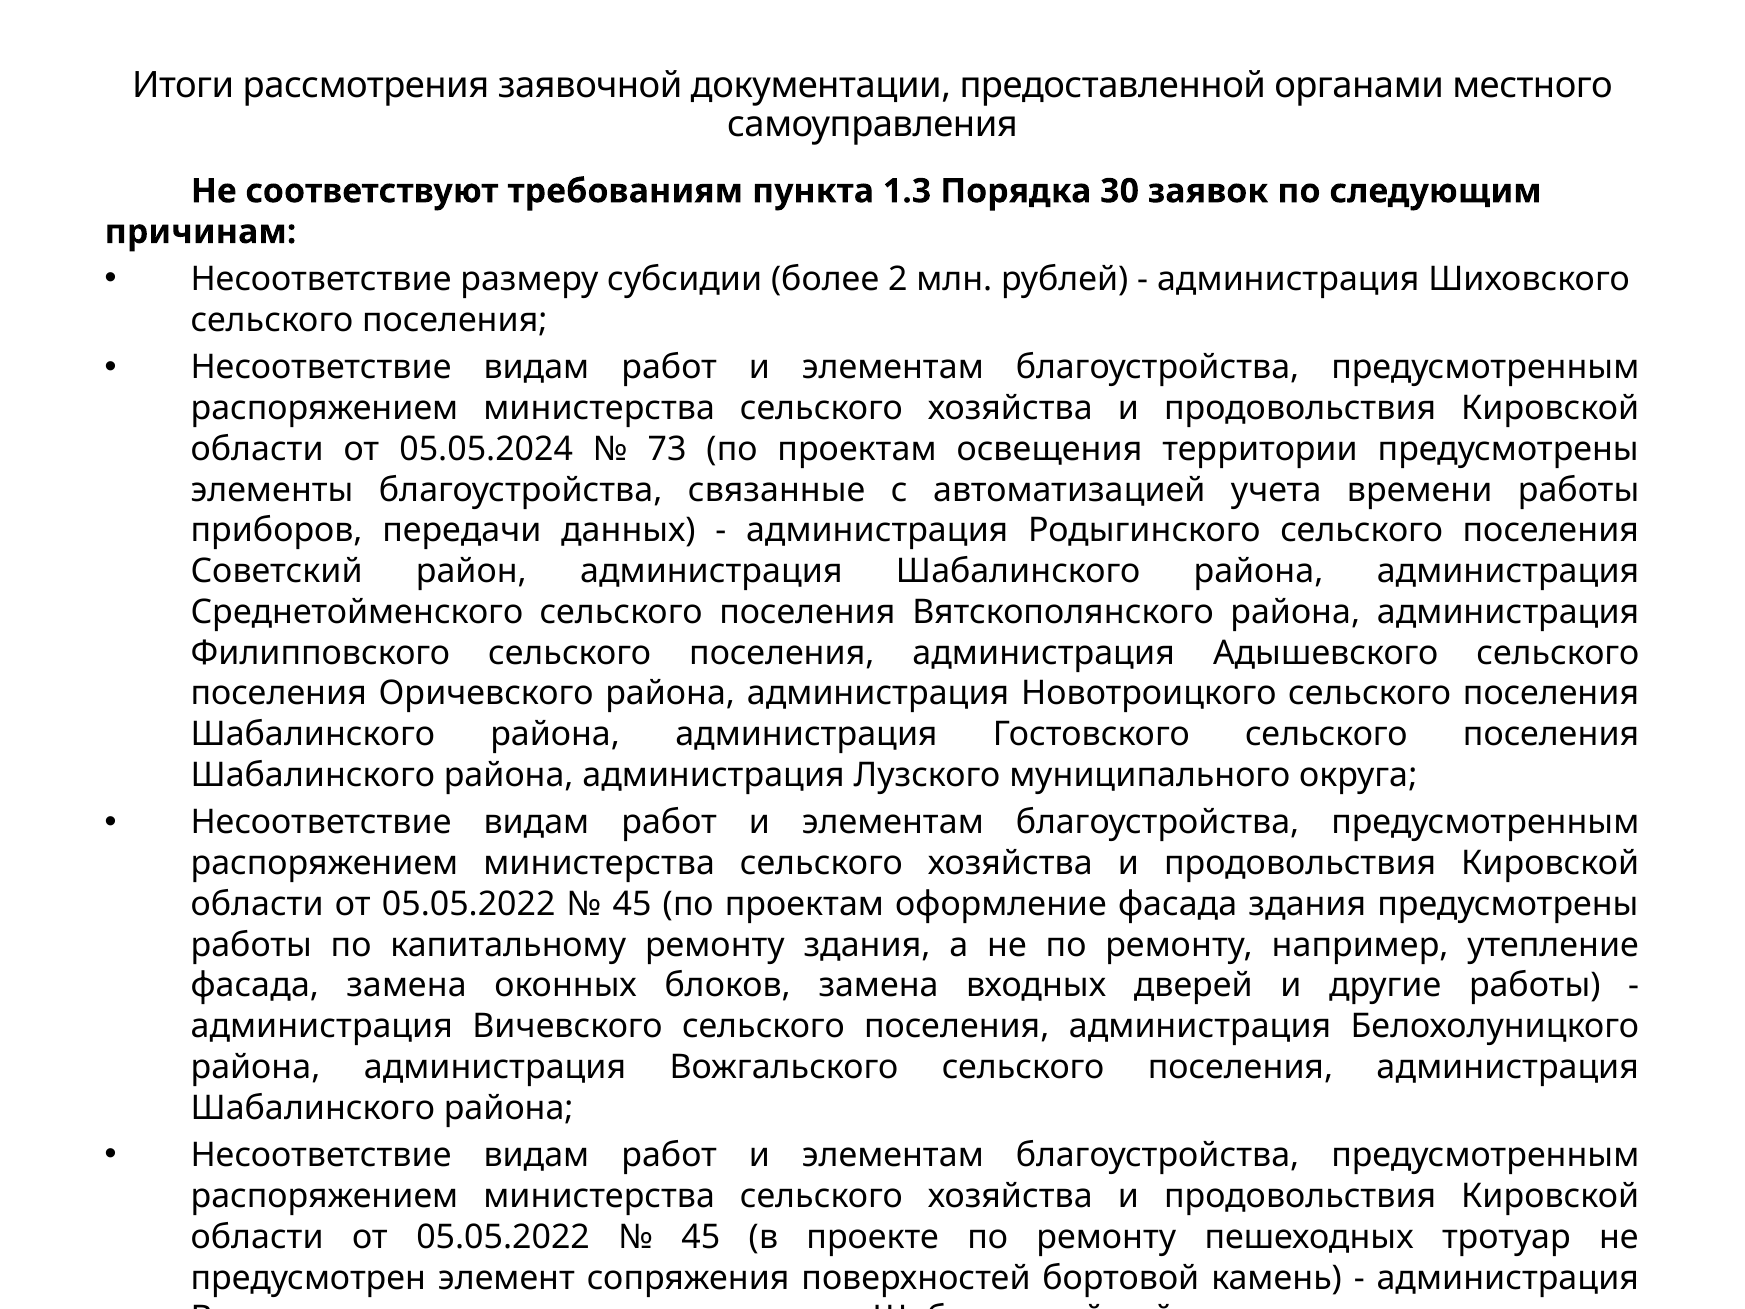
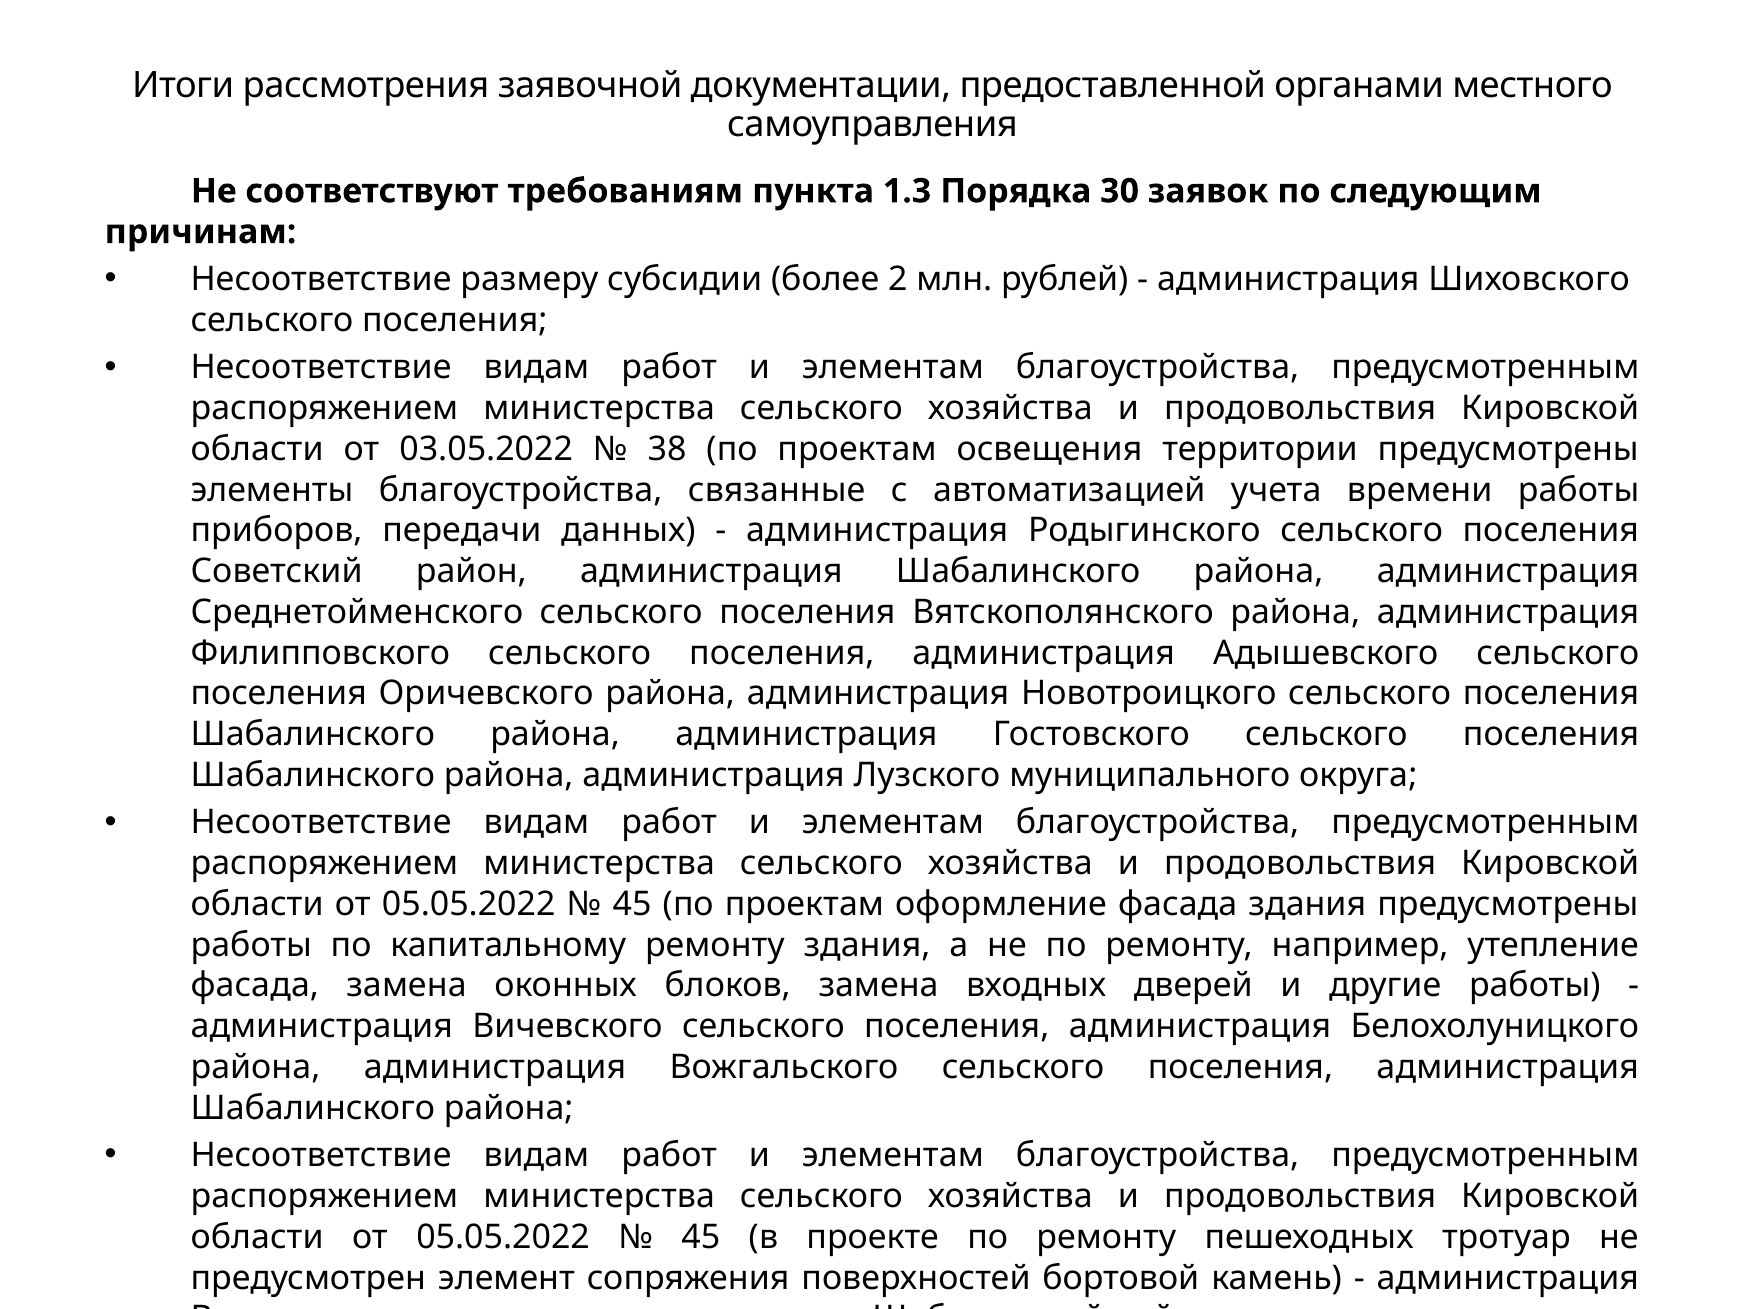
05.05.2024: 05.05.2024 -> 03.05.2022 (486, 449)
73: 73 -> 38 (667, 449)
